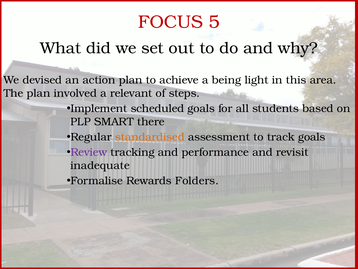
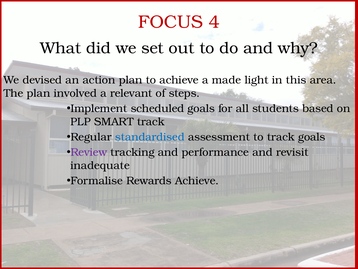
5: 5 -> 4 (214, 22)
being: being -> made (226, 80)
SMART there: there -> track (151, 121)
standardised colour: orange -> blue (150, 137)
Rewards Folders: Folders -> Achieve (197, 180)
